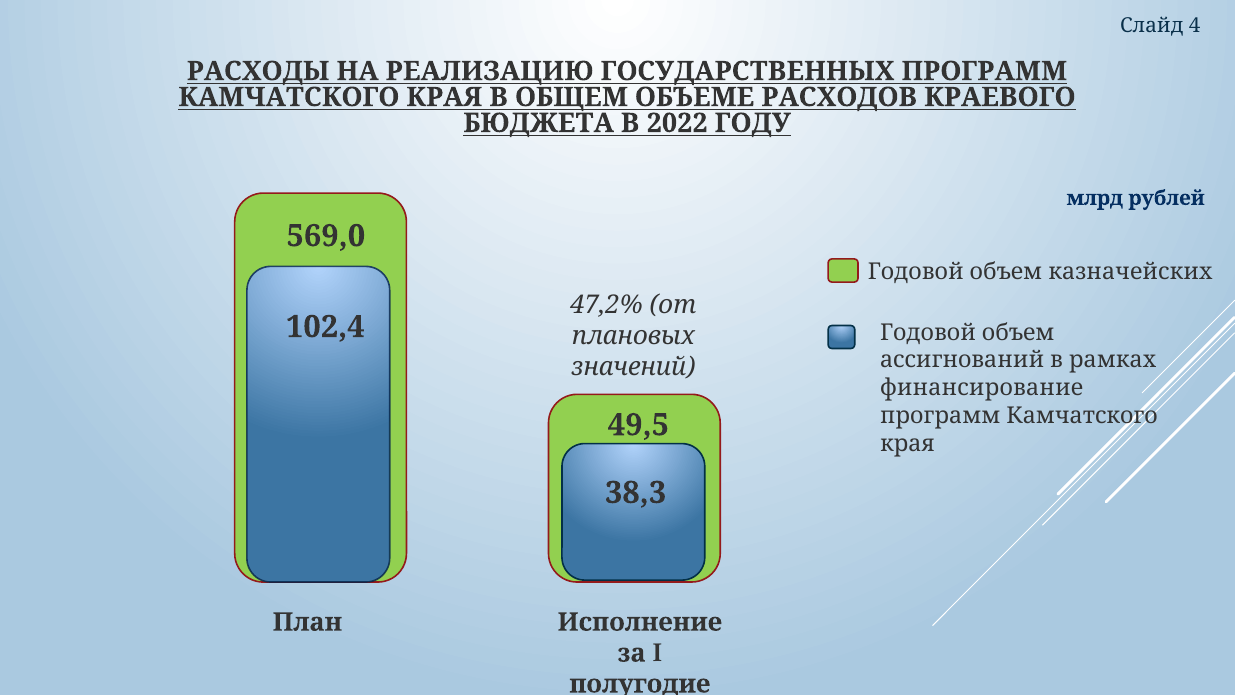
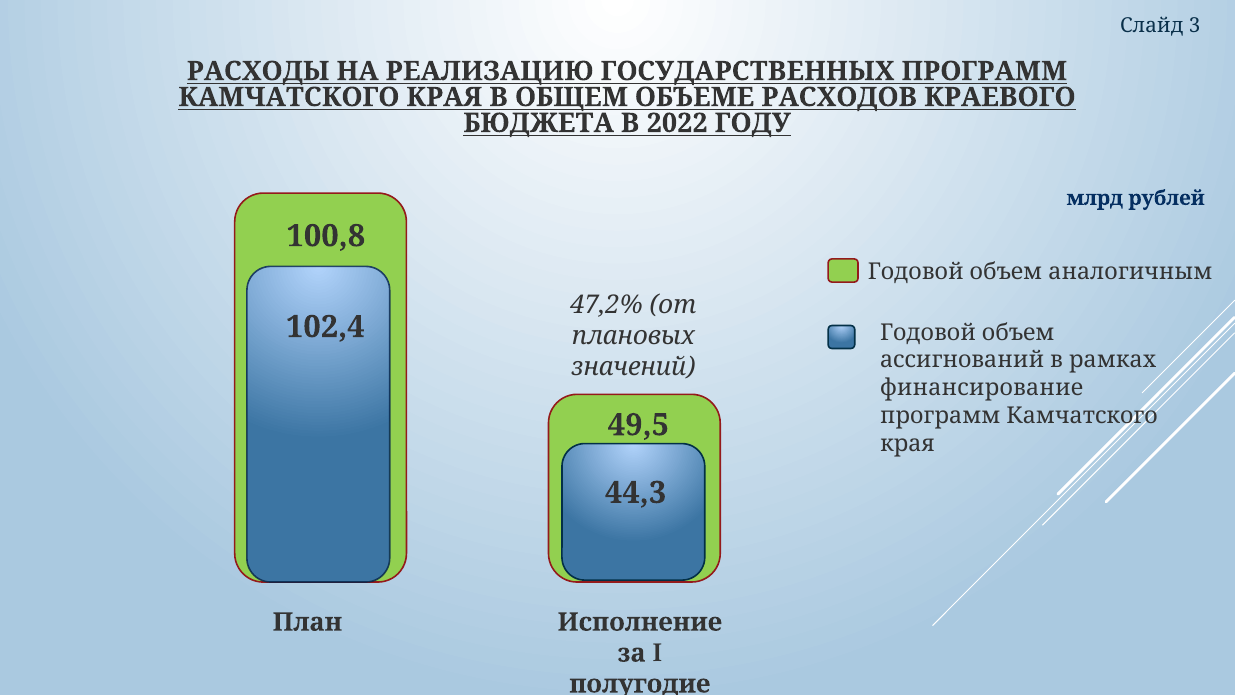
4: 4 -> 3 (1195, 26)
569,0: 569,0 -> 100,8 (326, 236)
казначейских: казначейских -> аналогичным (1130, 272)
38,3: 38,3 -> 44,3 (636, 493)
